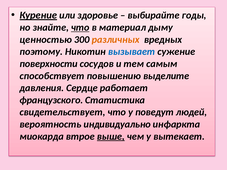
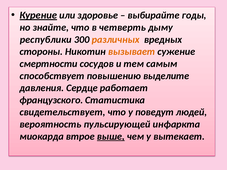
что underline: present -> none (80, 27)
материал: материал -> четверть (122, 27)
ценностью: ценностью -> республики (46, 40)
поэтому: поэтому -> стороны (41, 52)
вызывает colour: blue -> orange (132, 52)
поверхности: поверхности -> смертности (49, 64)
индивидуально: индивидуально -> пульсирующей (117, 124)
